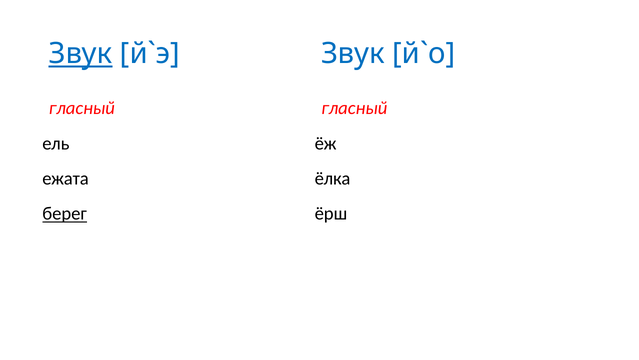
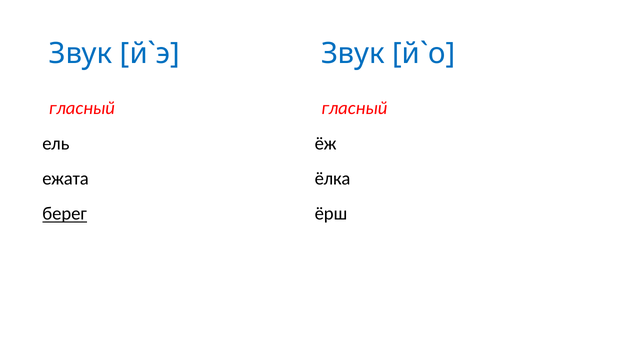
Звук underline: present -> none (81, 54)
